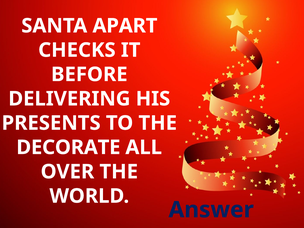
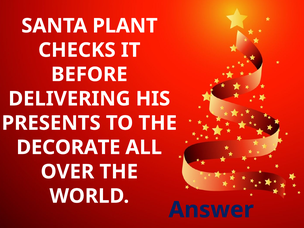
APART: APART -> PLANT (125, 26)
